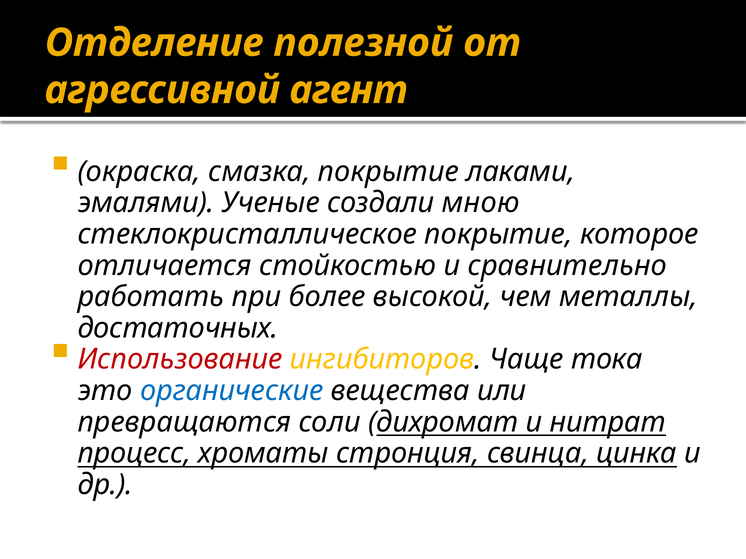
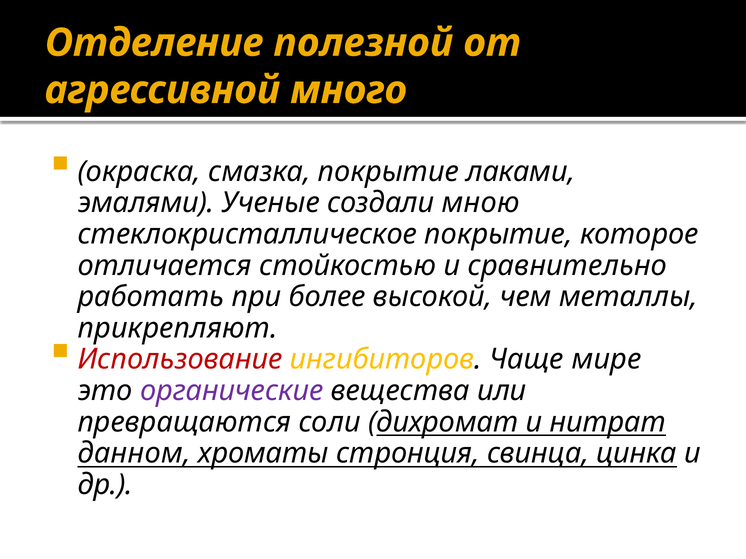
агент: агент -> много (349, 90)
достаточных: достаточных -> прикрепляют (178, 328)
тока: тока -> мире (607, 360)
органические colour: blue -> purple (232, 391)
процесс: процесс -> данном (134, 454)
